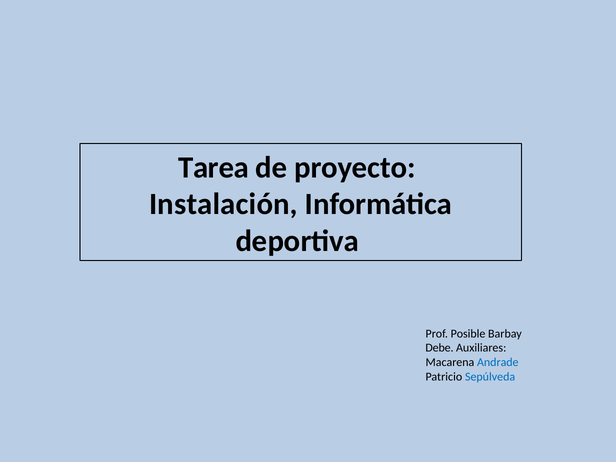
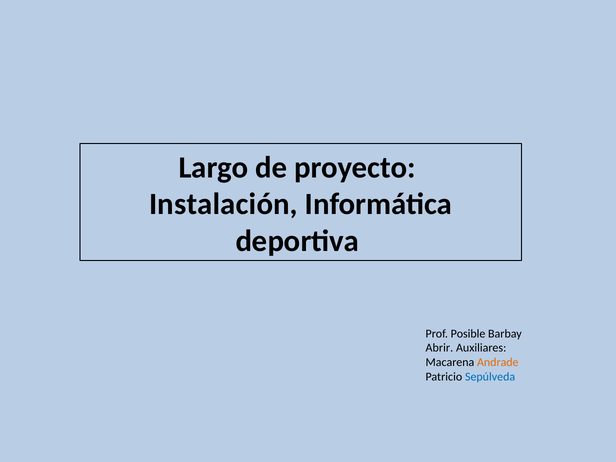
Tarea: Tarea -> Largo (213, 167)
Debe: Debe -> Abrir (439, 348)
Andrade colour: blue -> orange (498, 362)
